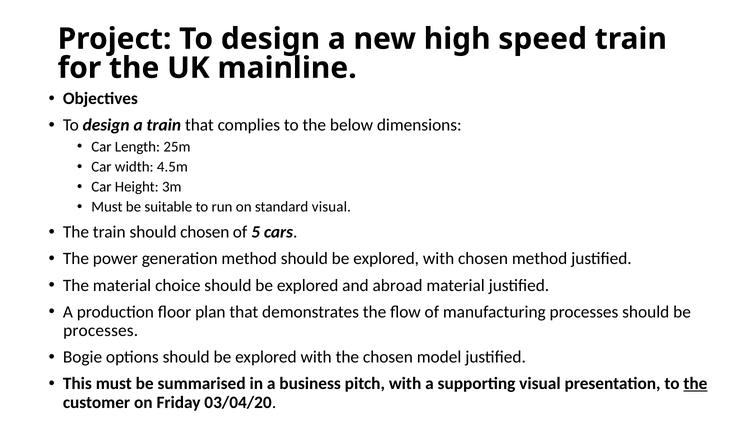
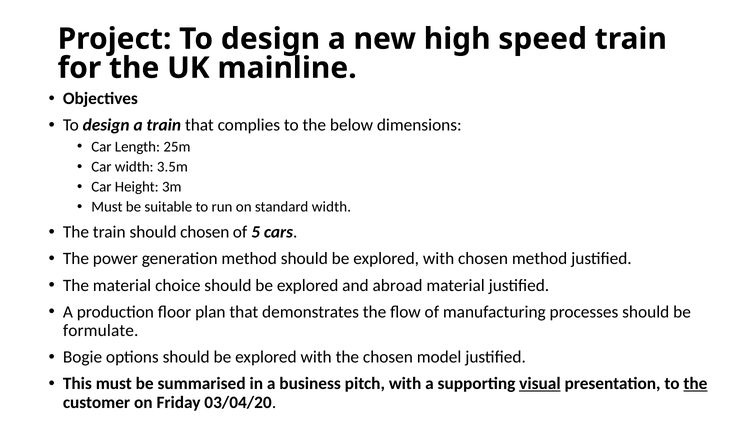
4.5m: 4.5m -> 3.5m (172, 167)
standard visual: visual -> width (331, 207)
processes: processes -> formulate (101, 331)
visual underline: none -> present (540, 384)
